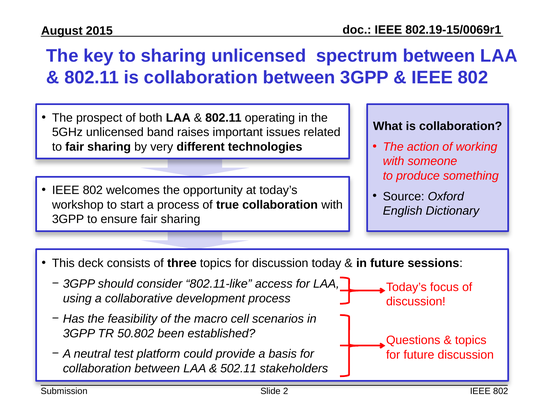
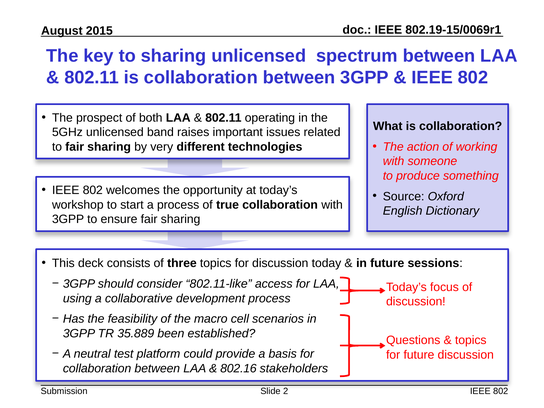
50.802: 50.802 -> 35.889 (136, 333)
502.11: 502.11 -> 802.16 (238, 368)
